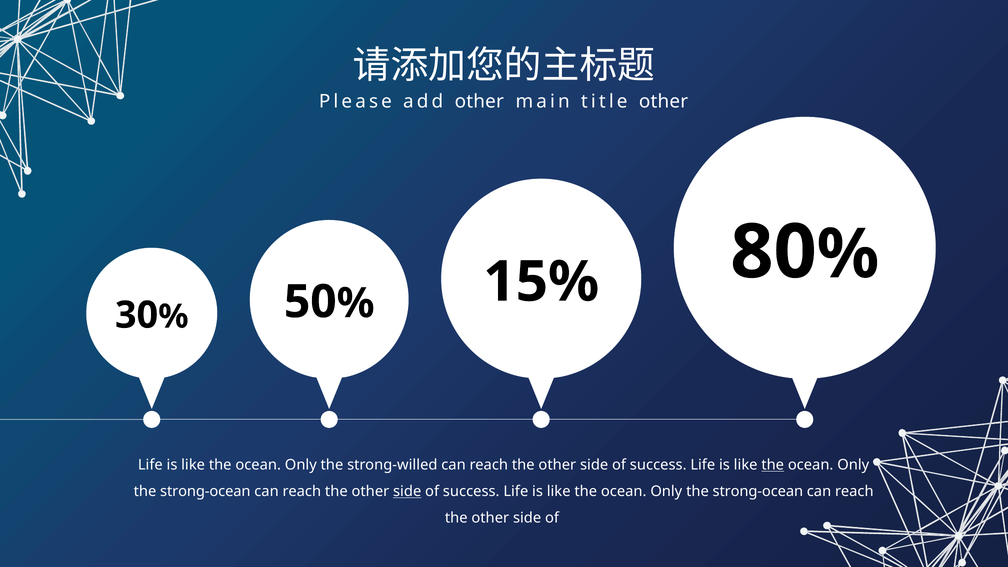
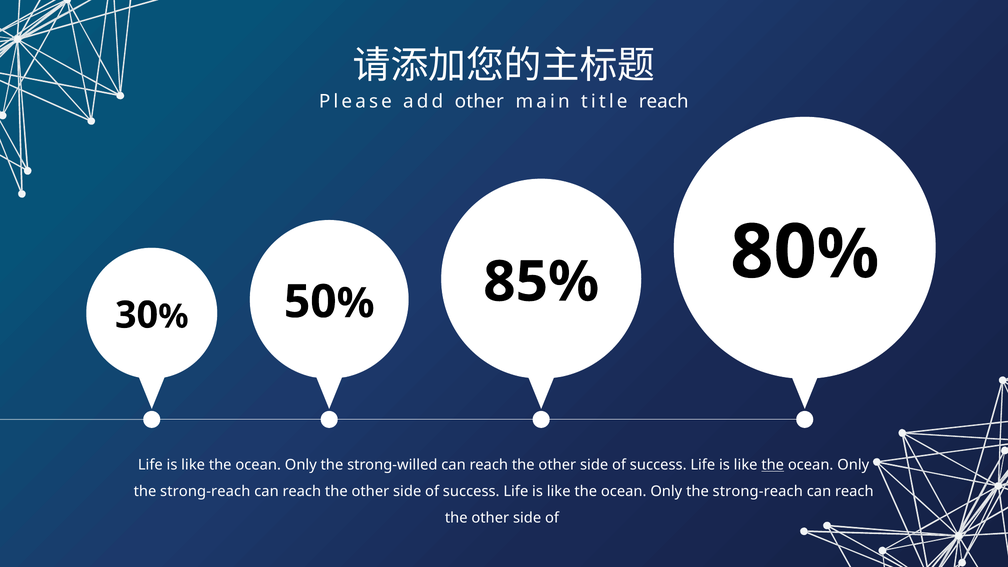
title other: other -> reach (664, 101)
15%: 15% -> 85% (541, 282)
strong-ocean: strong-ocean -> strong-reach (205, 491)
side underline: present -> none (407, 491)
strong-ocean: strong-ocean -> strong-reach (758, 491)
